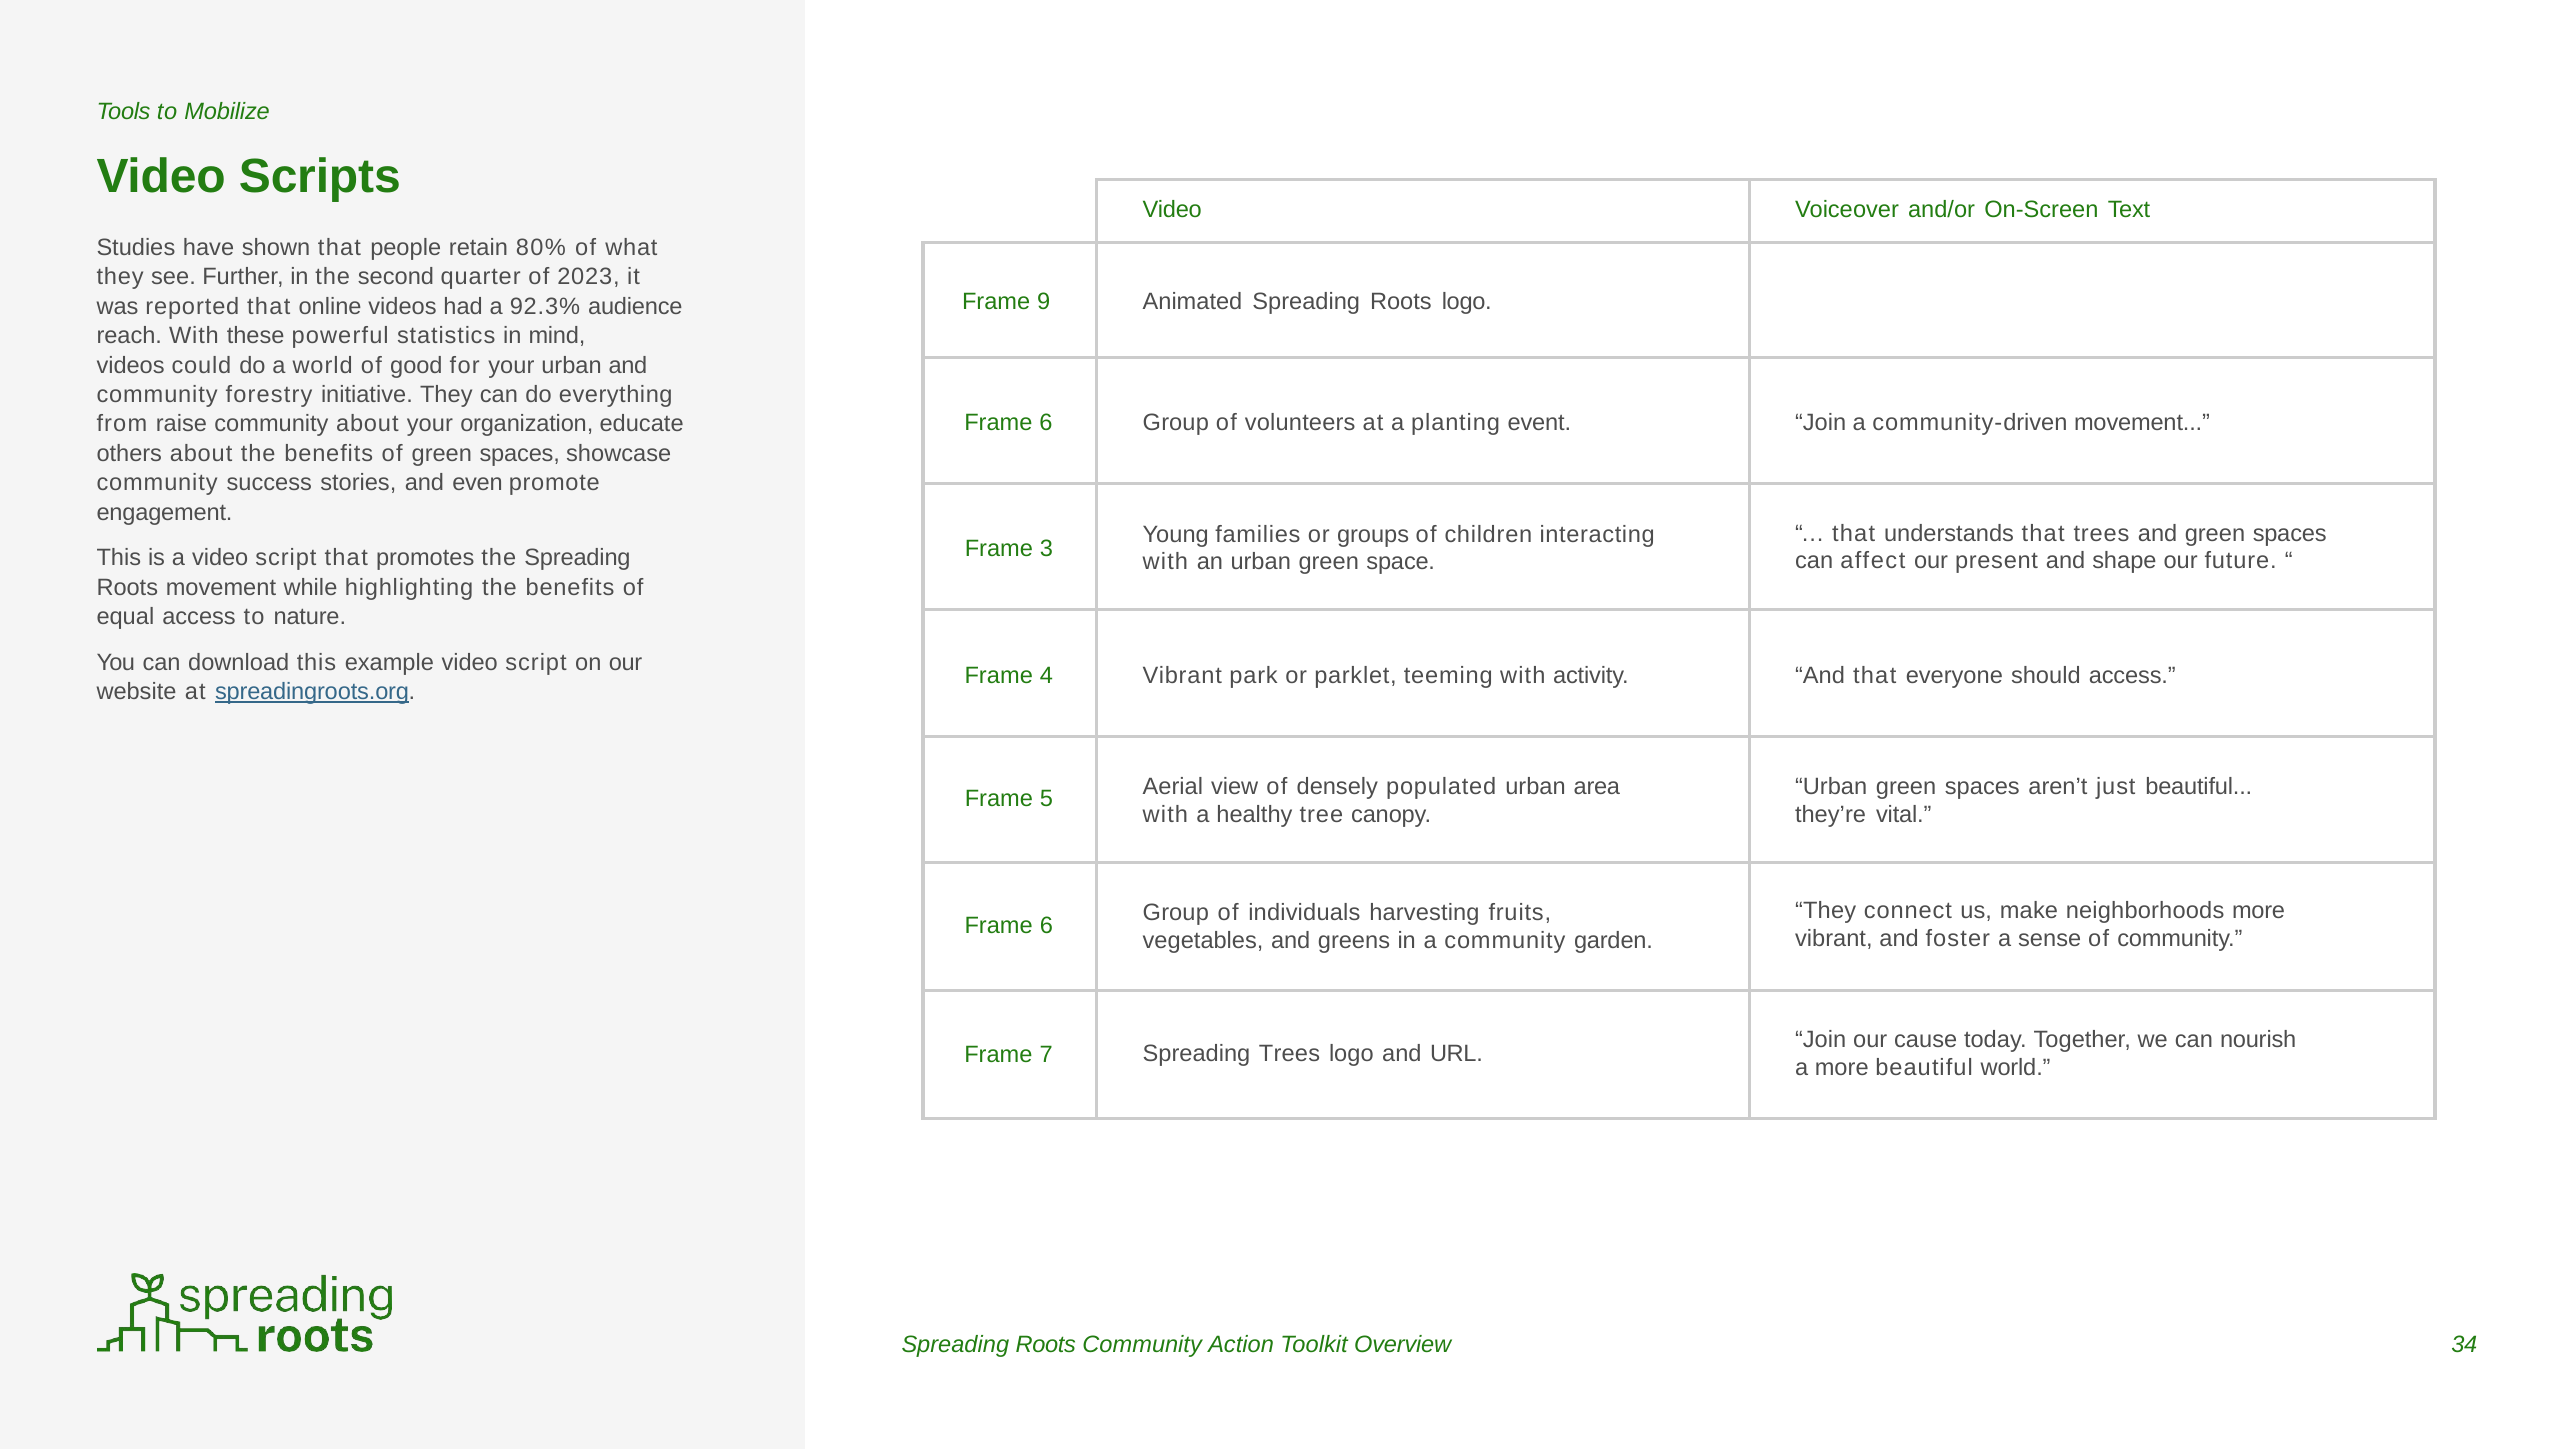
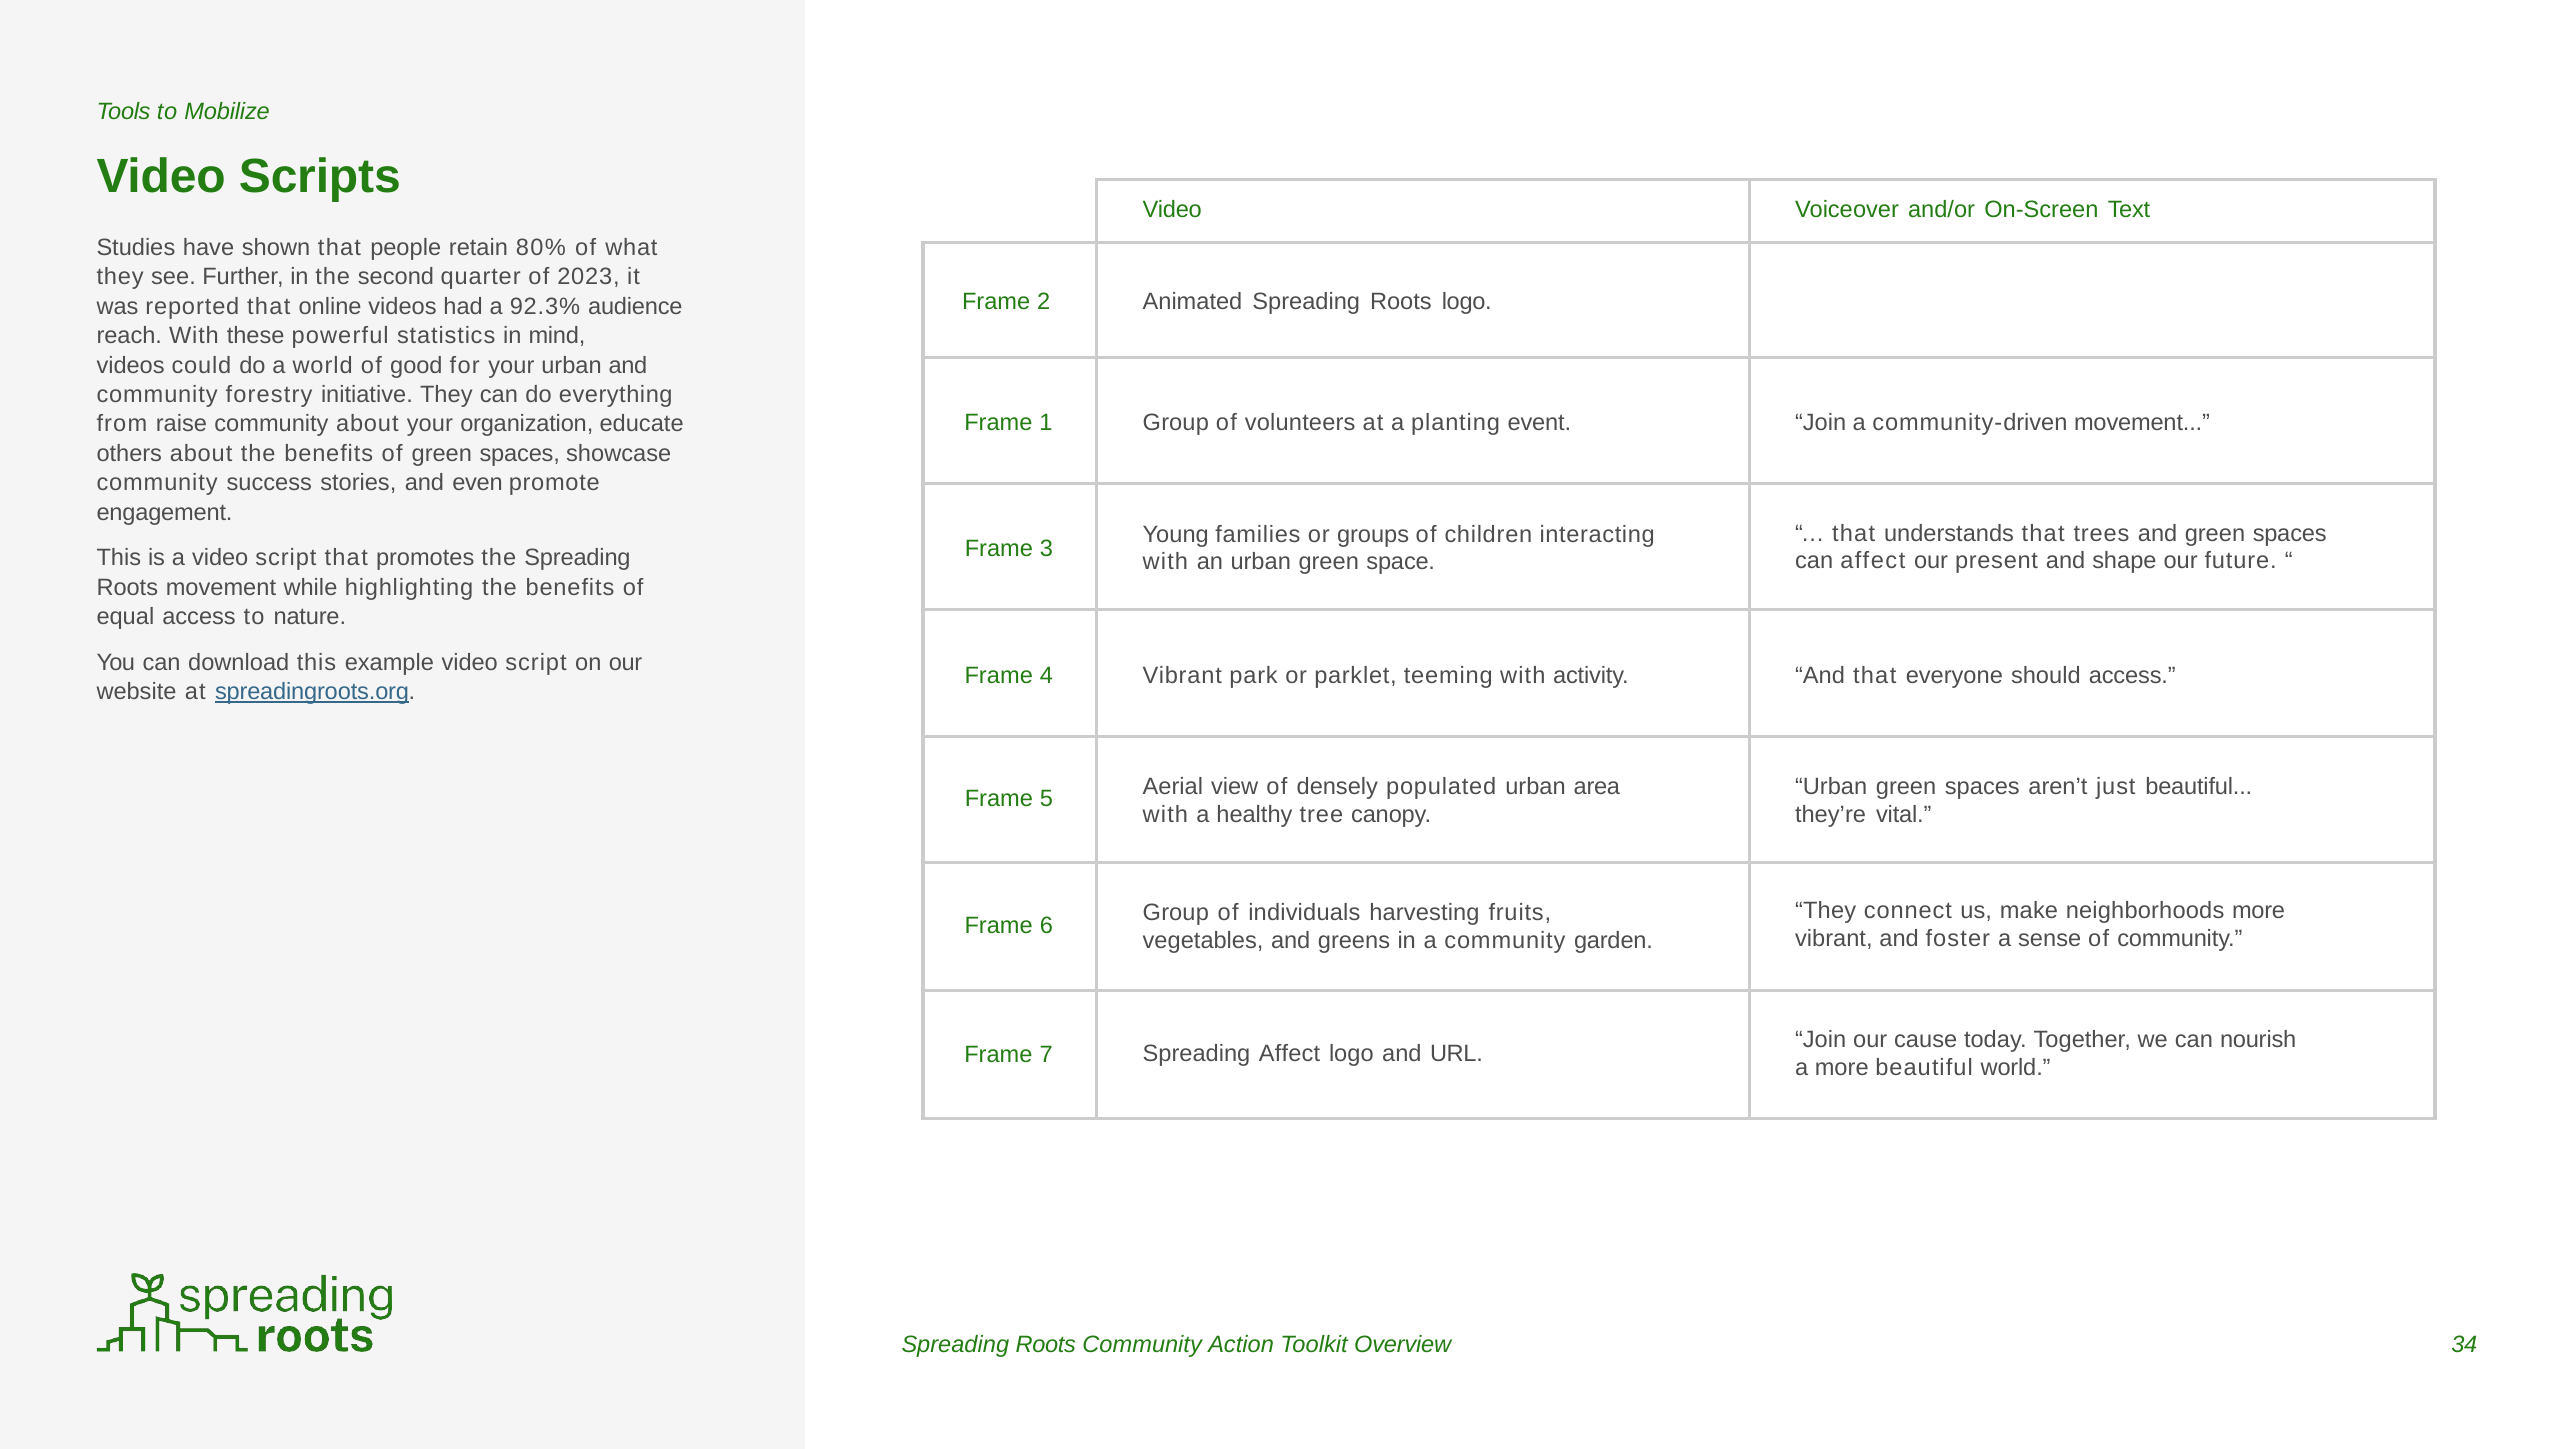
9: 9 -> 2 (1044, 301)
6: 6 -> 1 (1046, 423)
Spreading Trees: Trees -> Affect (1290, 1054)
